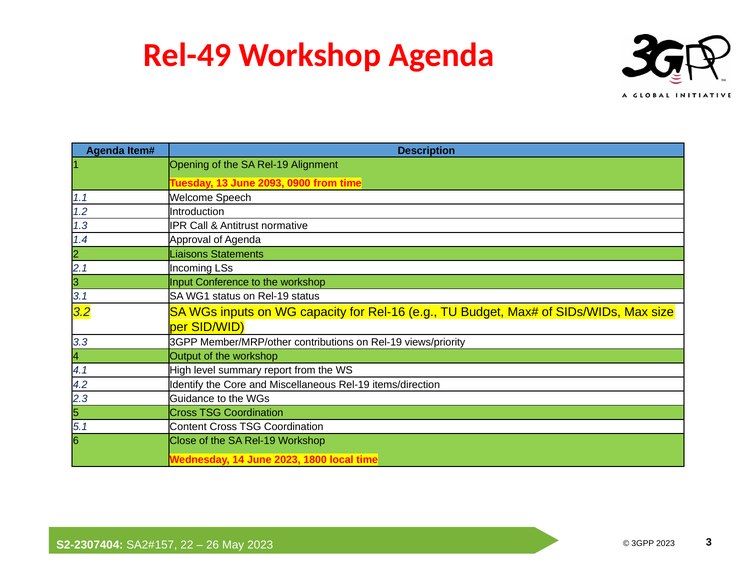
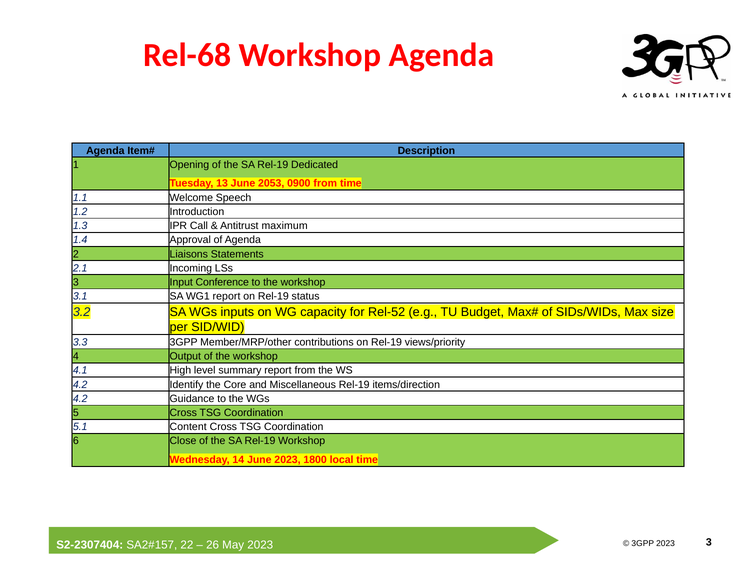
Rel-49: Rel-49 -> Rel-68 (187, 55)
Alignment: Alignment -> Dedicated (315, 165)
2093: 2093 -> 2053 (271, 184)
normative: normative -> maximum (285, 226)
WG1 status: status -> report (227, 296)
Rel-16: Rel-16 -> Rel-52 (387, 312)
2.3: 2.3 -> 4.2 (80, 399)
